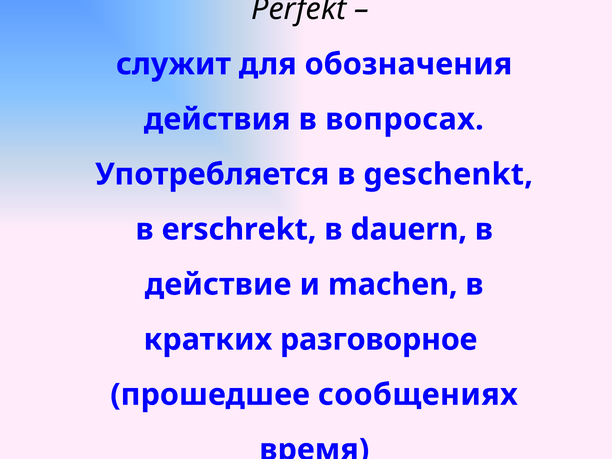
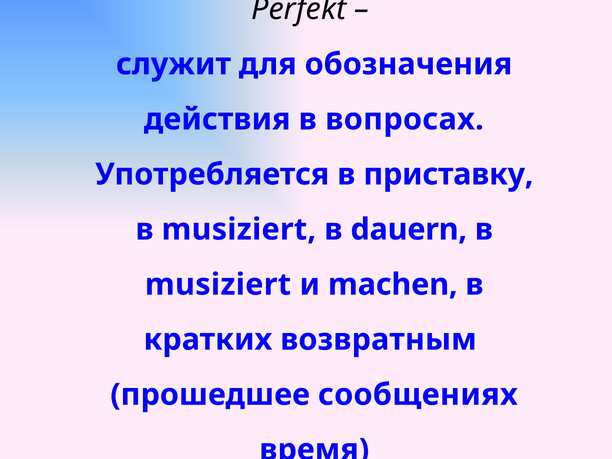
geschenkt: geschenkt -> приставку (448, 174)
erschrekt: erschrekt -> musiziert (239, 229)
действие: действие -> musiziert (218, 285)
разговорное: разговорное -> возвратным (378, 340)
